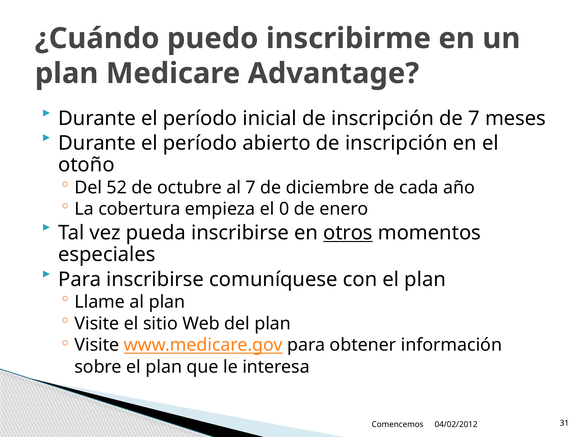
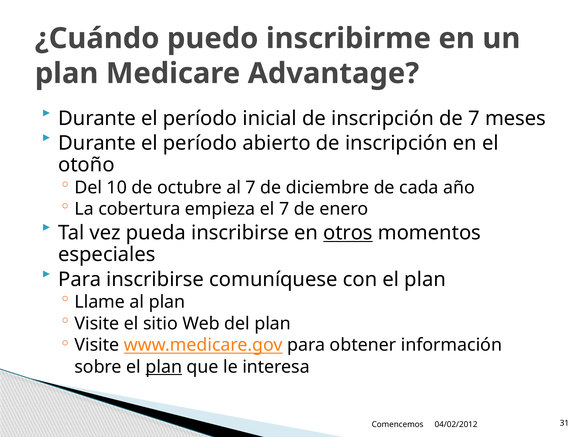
52: 52 -> 10 (117, 188)
el 0: 0 -> 7 (284, 209)
plan underline: none -> present (164, 367)
